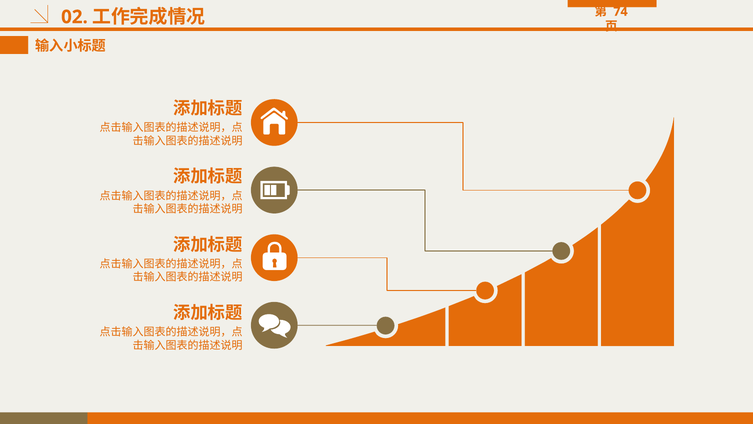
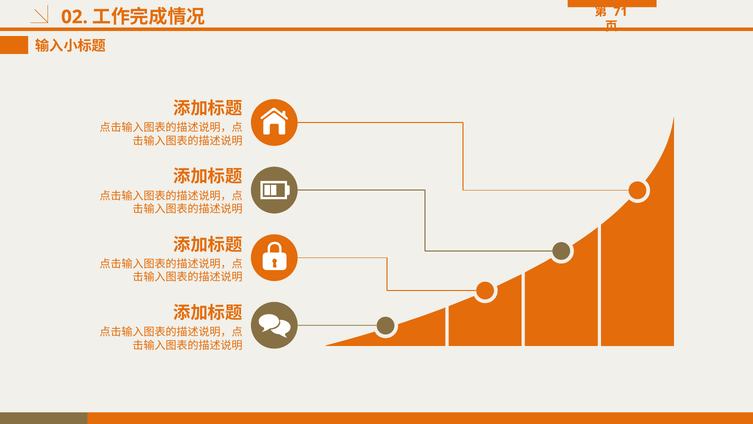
74: 74 -> 71 (620, 12)
